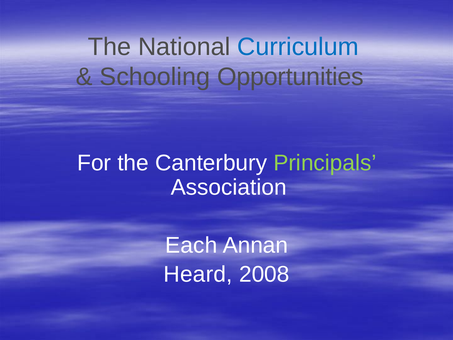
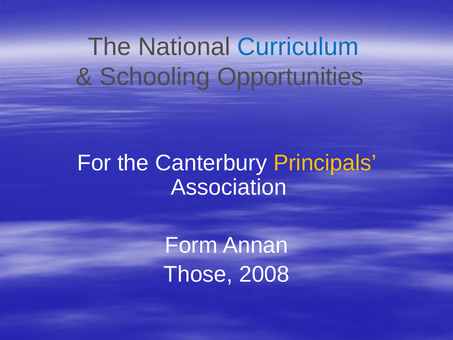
Principals colour: light green -> yellow (325, 163)
Each: Each -> Form (191, 245)
Heard: Heard -> Those (198, 274)
